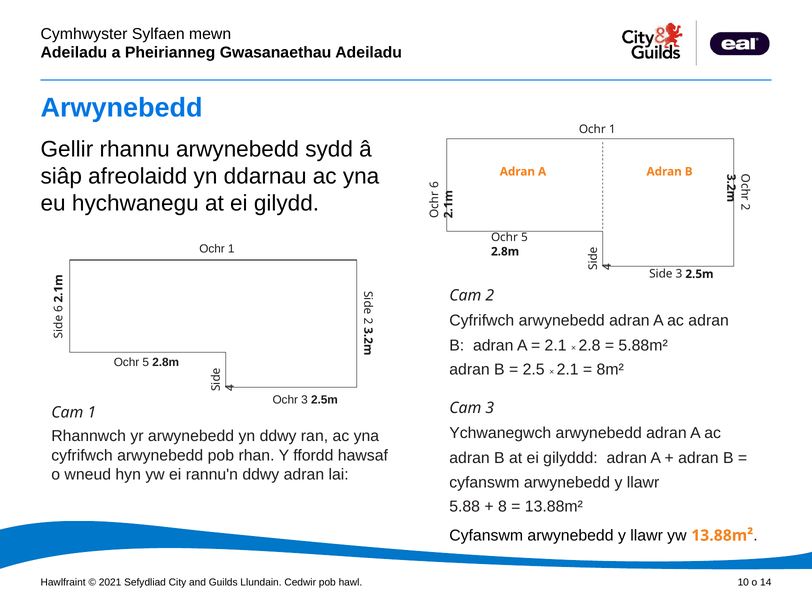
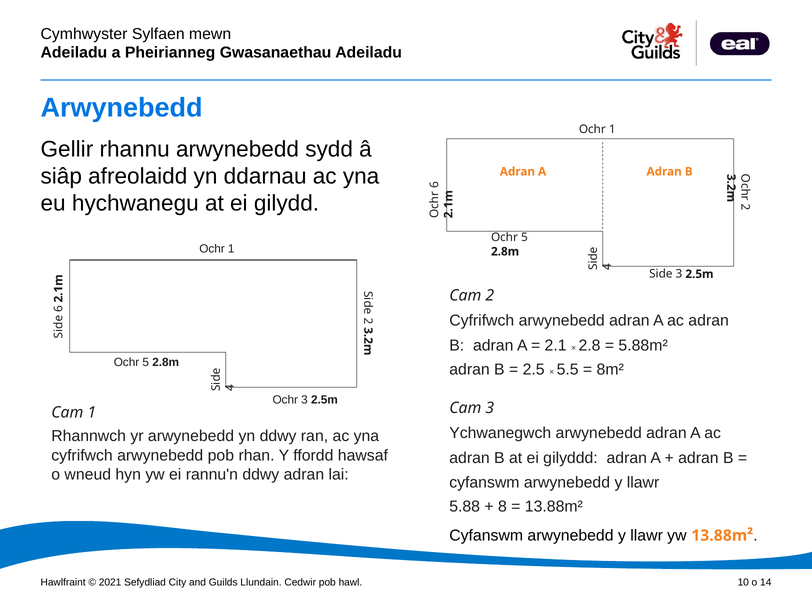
2.1: 2.1 -> 5.5 (568, 369)
